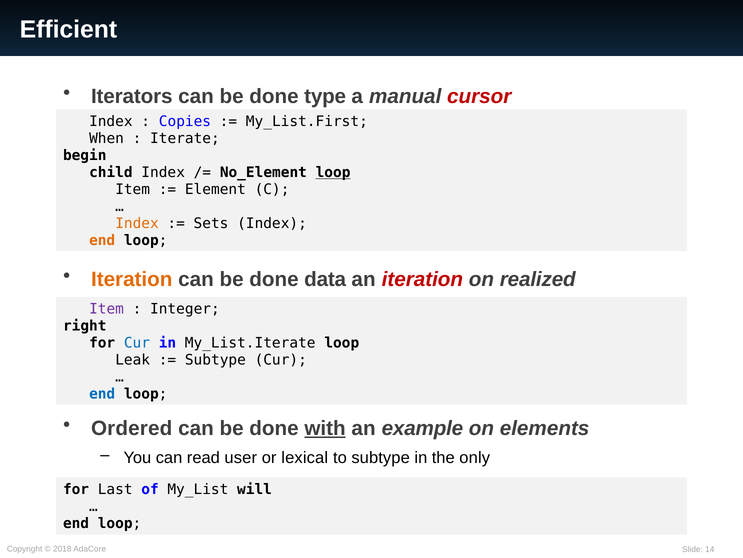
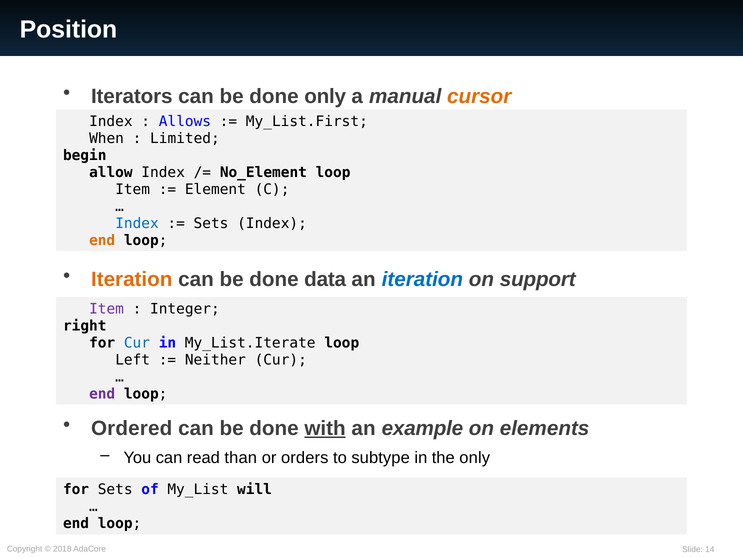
Efficient: Efficient -> Position (68, 30)
done type: type -> only (325, 96)
cursor colour: red -> orange (479, 96)
Copies: Copies -> Allows (185, 121)
Iterate: Iterate -> Limited (185, 138)
child: child -> allow (111, 172)
loop underline: present -> none (333, 172)
Index colour: orange -> blue (137, 223)
iteration colour: red -> blue (422, 279)
realized: realized -> support (538, 279)
Leak: Leak -> Left (133, 360)
Subtype: Subtype -> Neither (215, 360)
end colour: blue -> purple (102, 393)
user: user -> than (241, 457)
lexical: lexical -> orders (305, 457)
for Last: Last -> Sets (115, 489)
